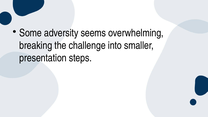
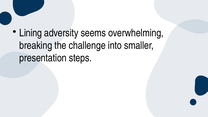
Some: Some -> Lining (31, 33)
